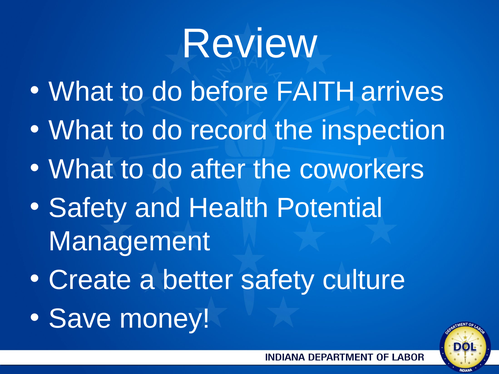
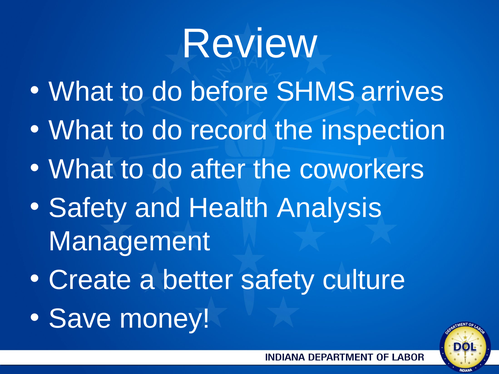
FAITH: FAITH -> SHMS (316, 92)
Potential: Potential -> Analysis (329, 208)
